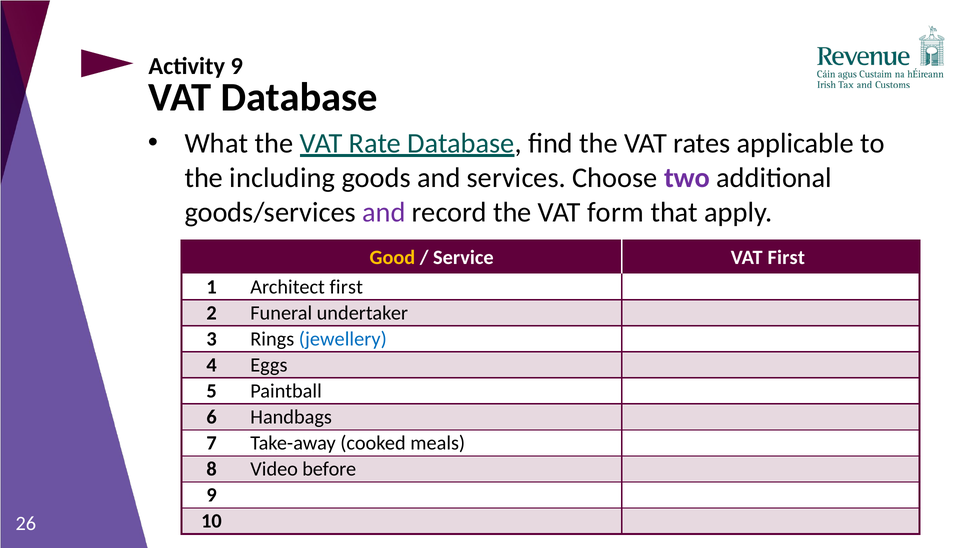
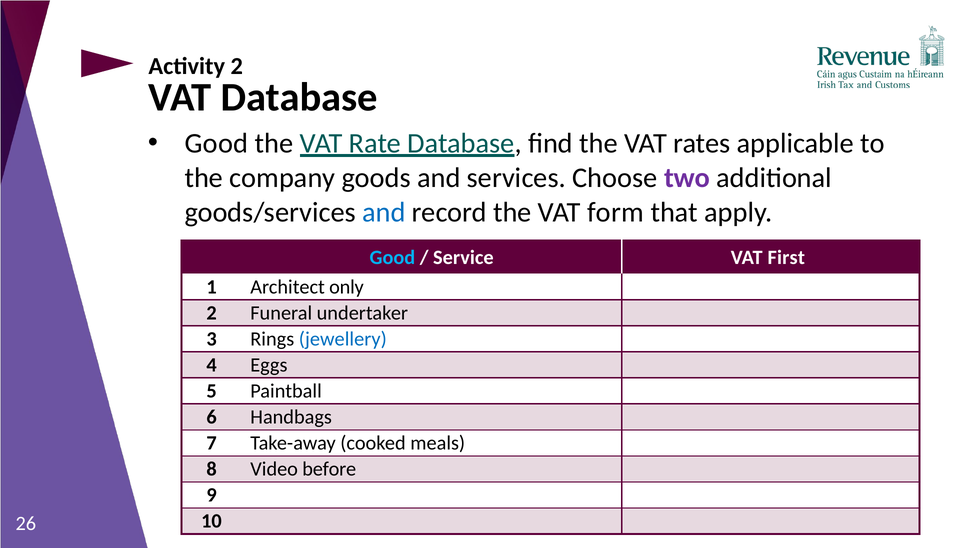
Activity 9: 9 -> 2 (237, 66)
What: What -> Good (216, 143)
including: including -> company (282, 178)
and colour: purple -> blue (384, 212)
Good colour: yellow -> light blue (392, 257)
Architect first: first -> only (347, 287)
